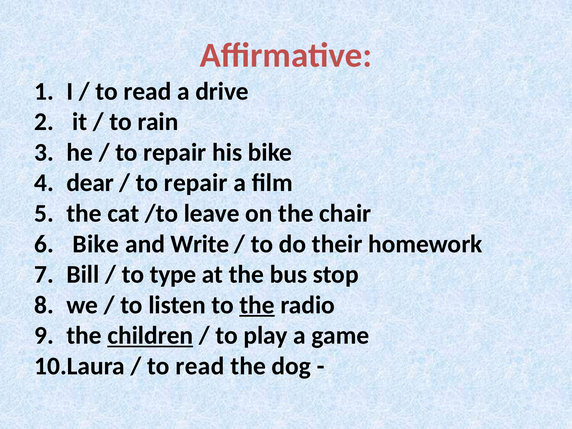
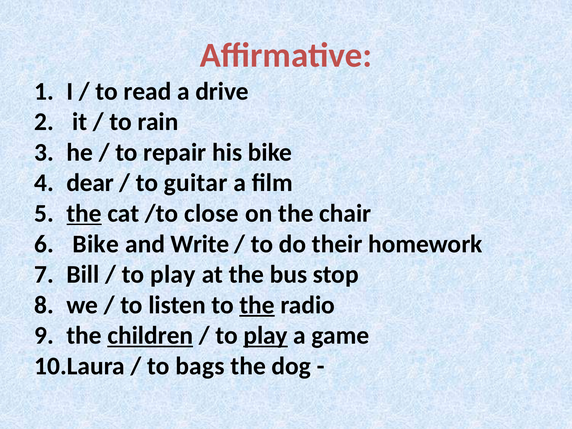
repair: repair -> guitar (196, 183)
the underline: none -> present (84, 213)
leave: leave -> close (211, 213)
type: type -> play (173, 274)
play underline: none -> present (266, 336)
read: read -> bags (200, 366)
